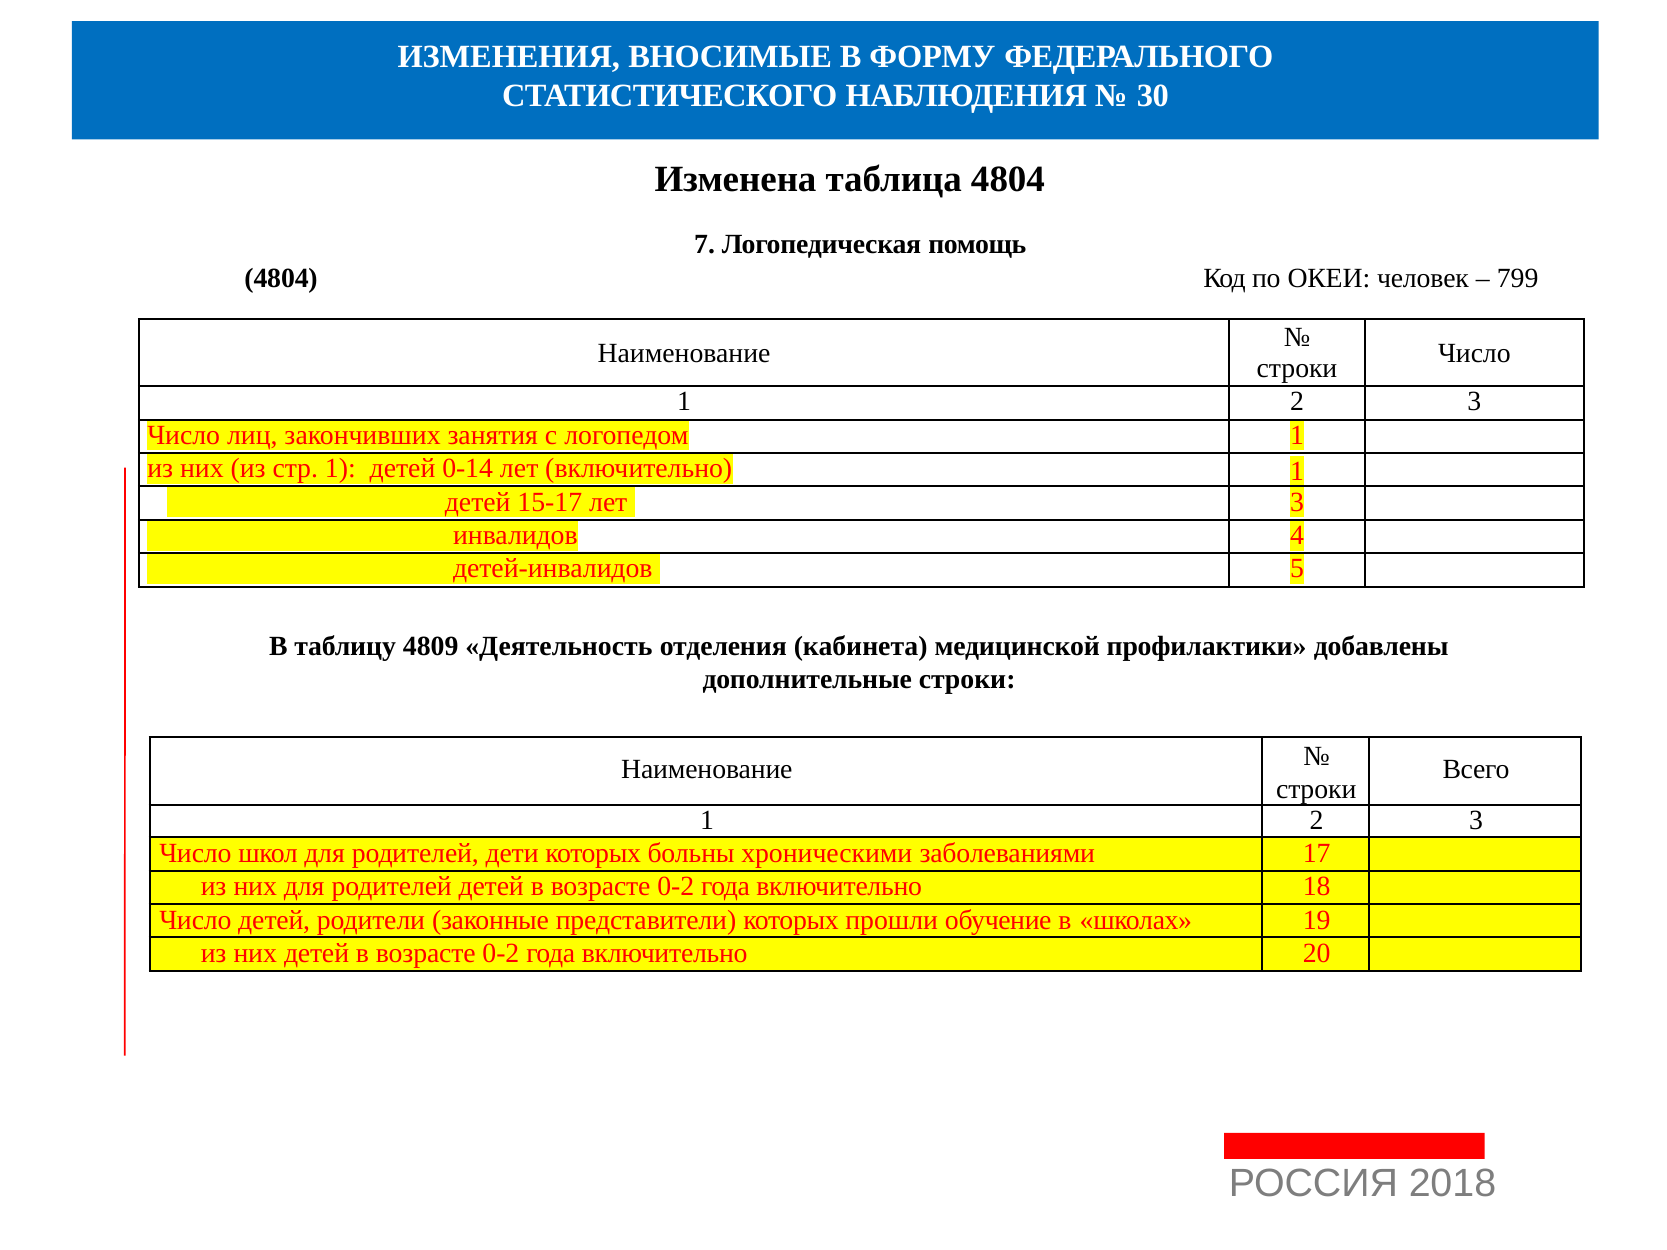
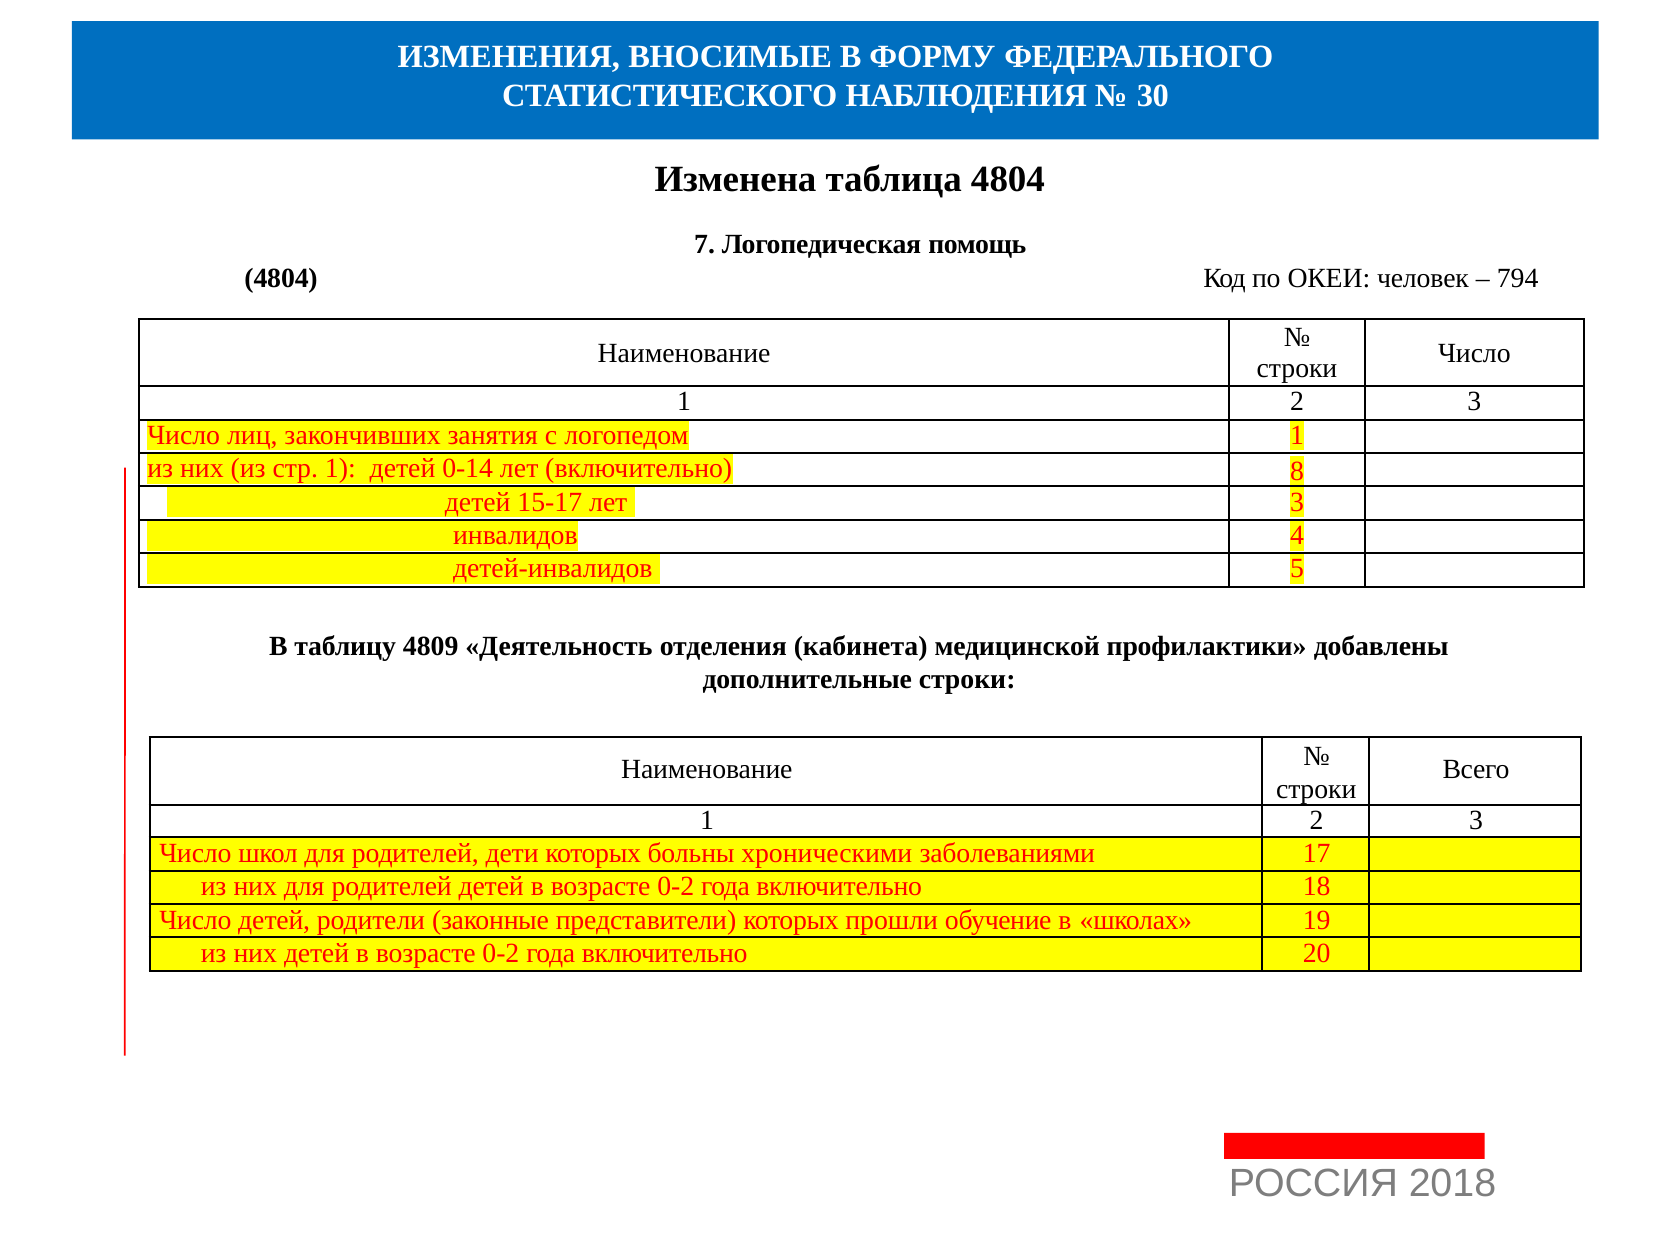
799: 799 -> 794 (1518, 278)
включительно 1: 1 -> 8 (1297, 471)
